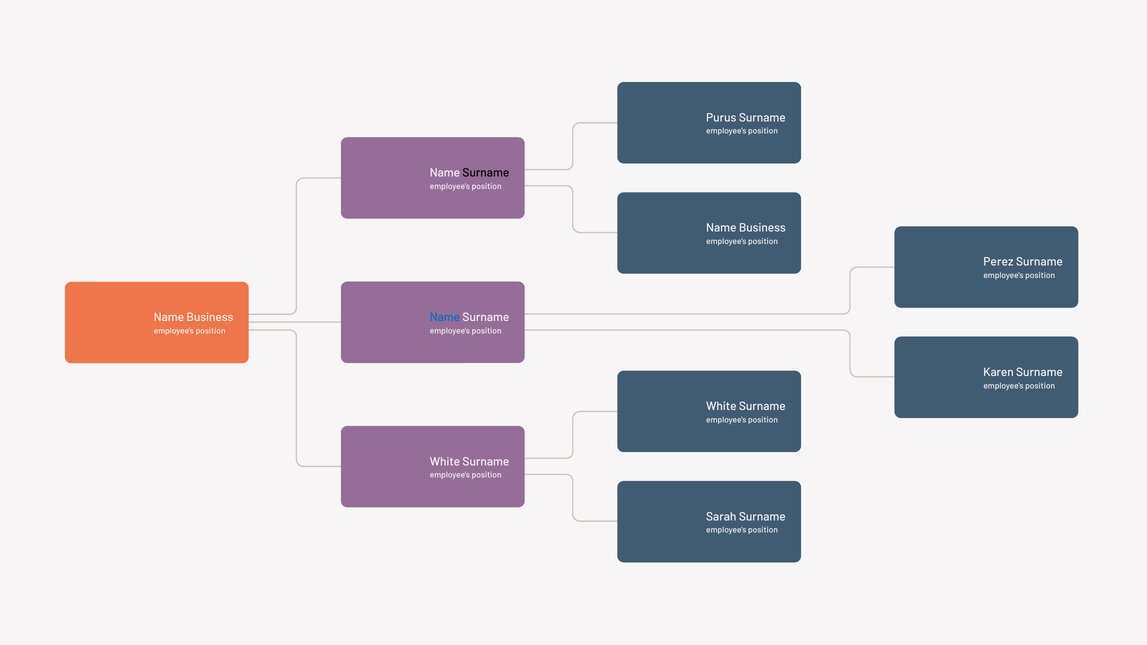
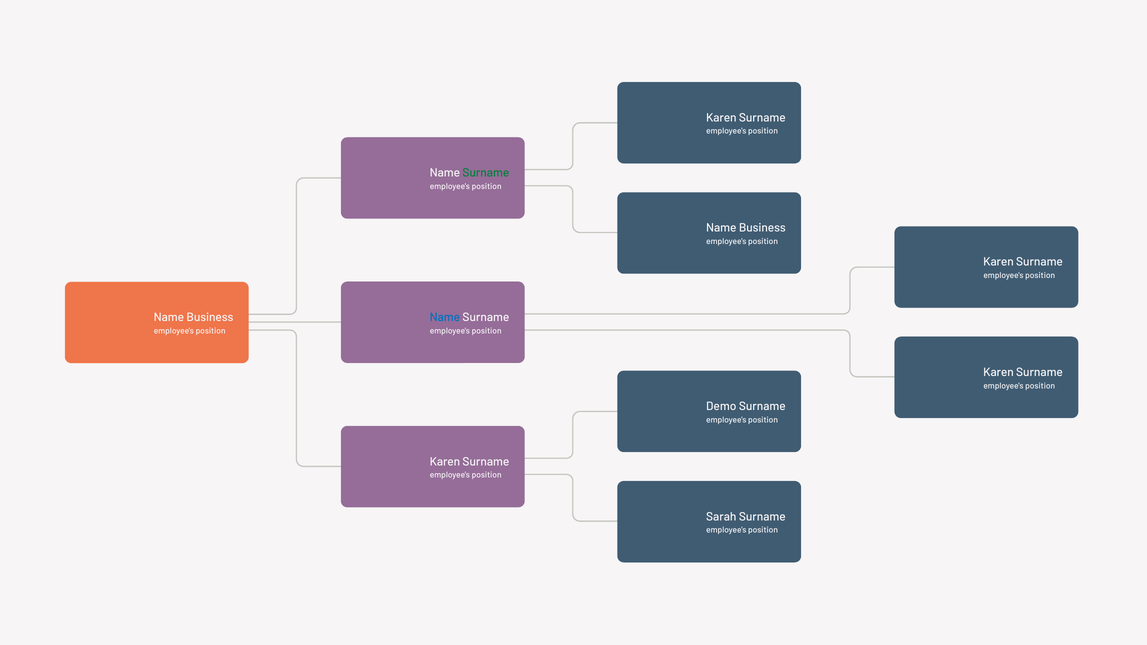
Purus: Purus -> Karen (721, 118)
Surname colour: black -> green (486, 173)
Perez: Perez -> Karen (998, 262)
White: White -> Demo (721, 406)
White: White -> Karen (445, 462)
